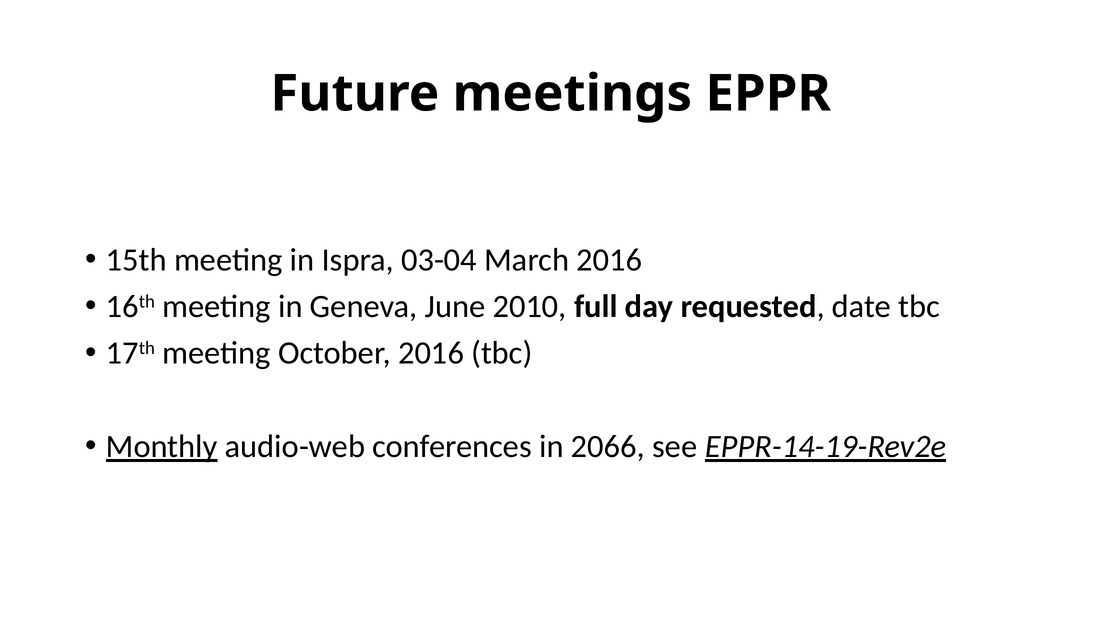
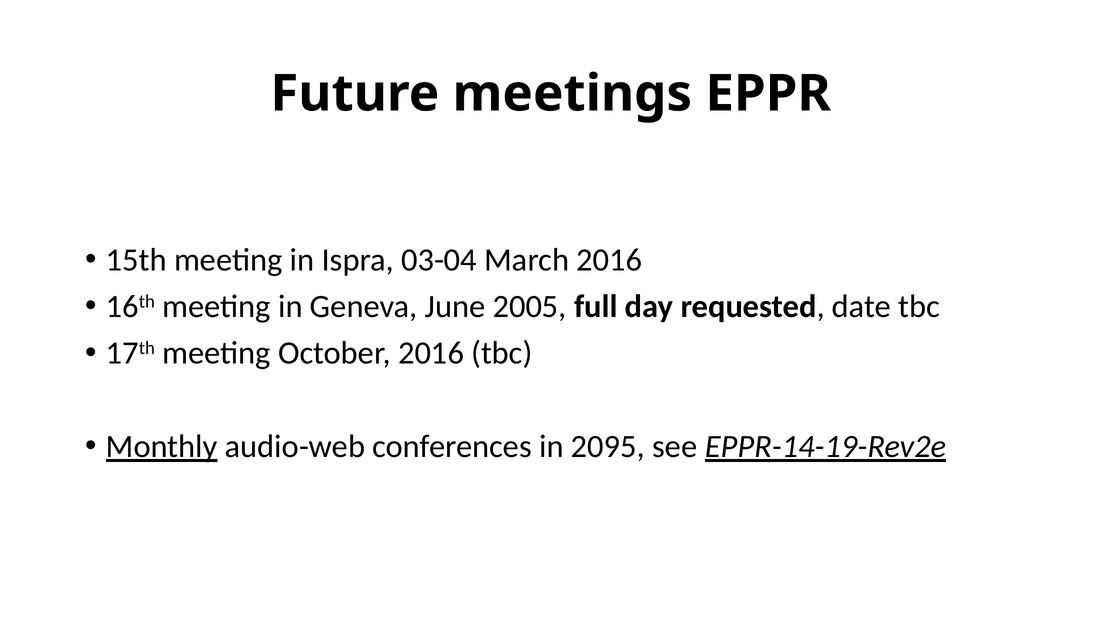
2010: 2010 -> 2005 (530, 307)
2066: 2066 -> 2095 (608, 447)
